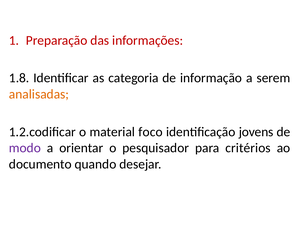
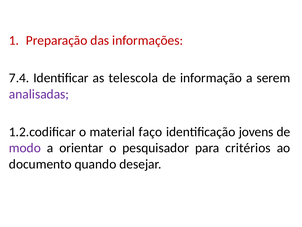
1.8: 1.8 -> 7.4 (19, 78)
categoria: categoria -> telescola (133, 78)
analisadas colour: orange -> purple (39, 94)
foco: foco -> faço (150, 132)
